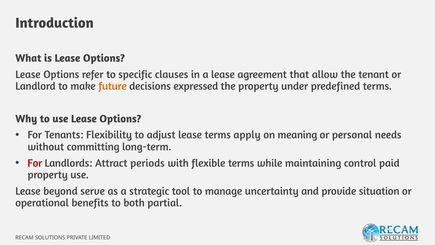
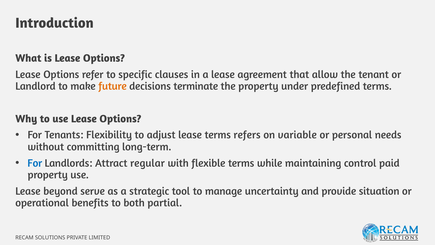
expressed: expressed -> terminate (196, 86)
apply: apply -> refers (247, 135)
meaning: meaning -> variable (297, 135)
For colour: red -> blue (35, 163)
periods: periods -> regular (147, 163)
